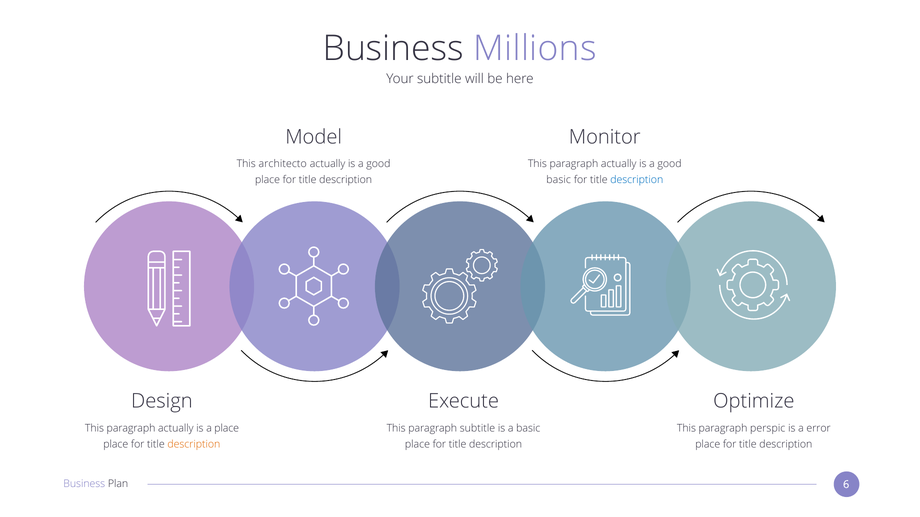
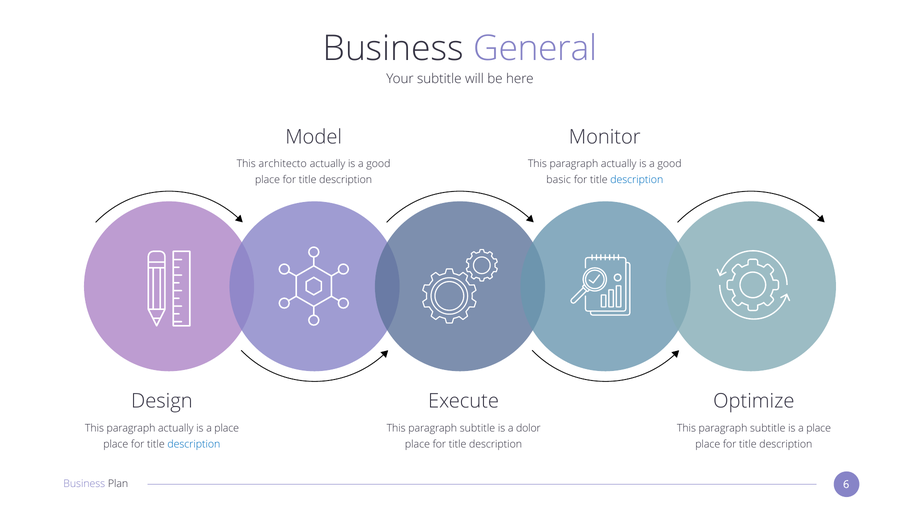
Millions: Millions -> General (535, 49)
a basic: basic -> dolor (528, 428)
perspic: perspic -> subtitle (768, 428)
error: error -> place (819, 428)
description colour: orange -> blue (194, 445)
